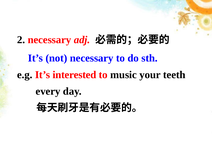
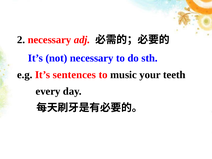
interested: interested -> sentences (74, 75)
